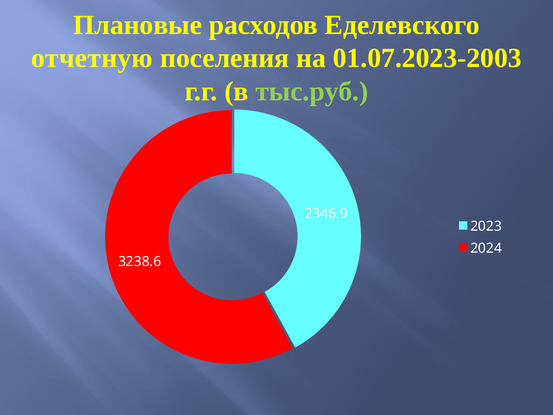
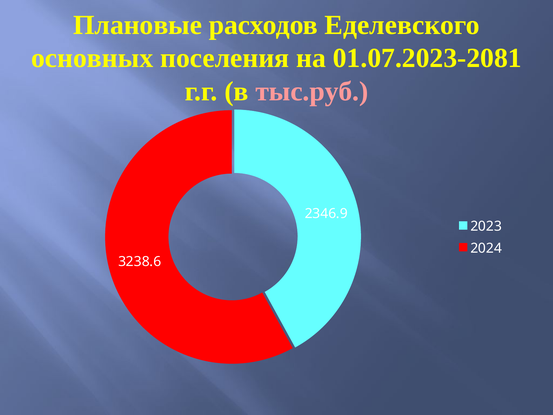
отчетную: отчетную -> основных (92, 58)
01.07.2023-2003: 01.07.2023-2003 -> 01.07.2023-2081 (427, 58)
тыс.руб colour: light green -> pink (312, 91)
